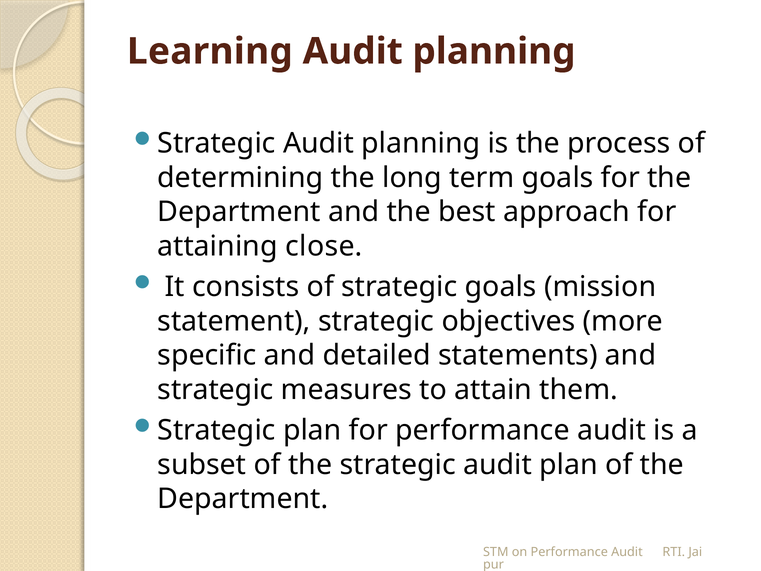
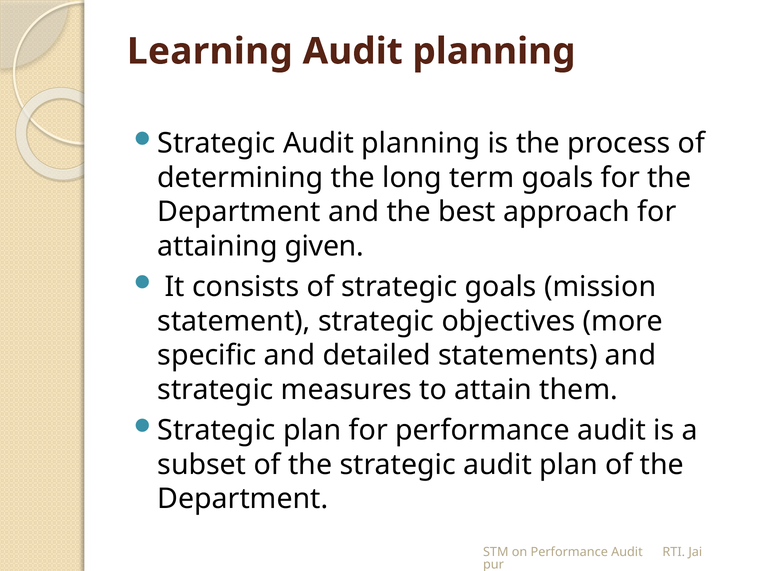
close: close -> given (324, 246)
